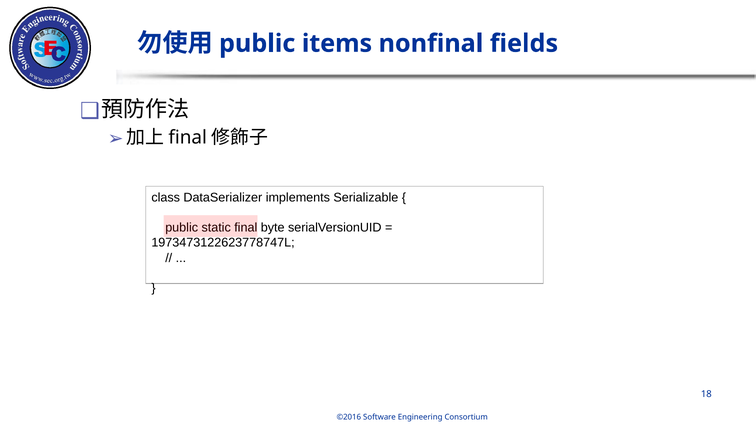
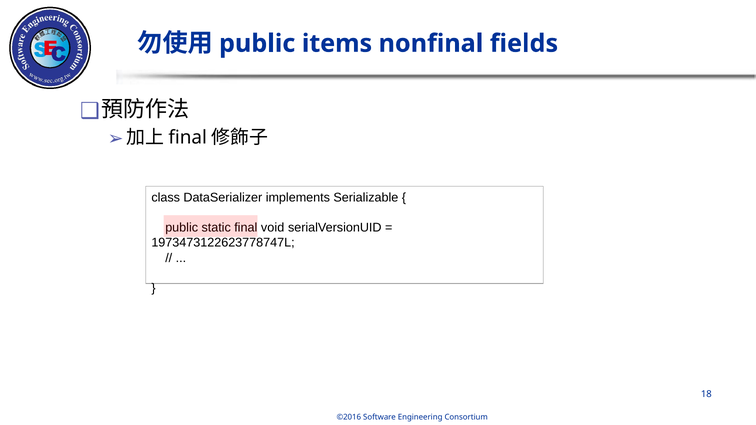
byte: byte -> void (273, 228)
